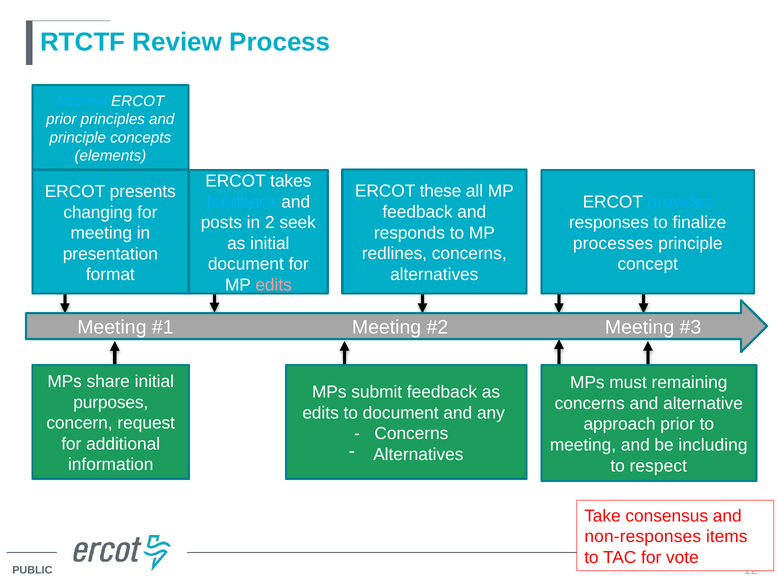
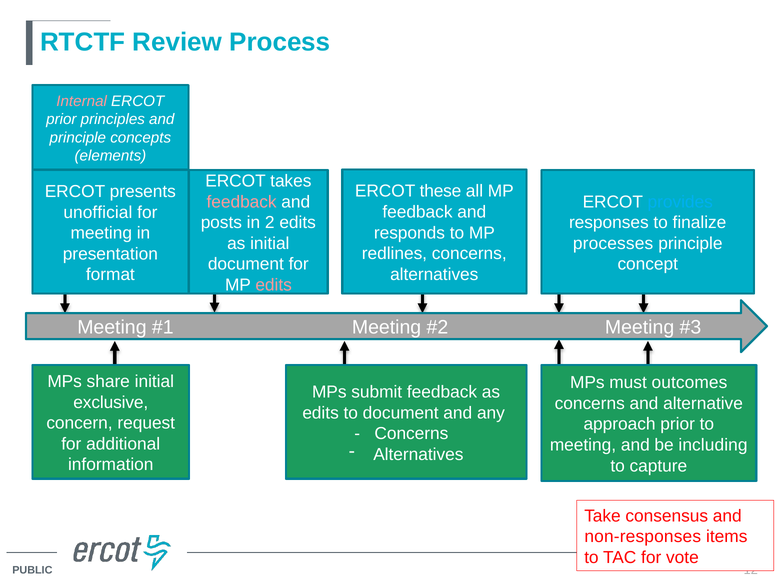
Internal colour: light blue -> pink (82, 101)
feedback colour: light blue -> pink (242, 202)
changing: changing -> unofficial (98, 212)
2 seek: seek -> edits (298, 223)
remaining: remaining -> outcomes (689, 383)
purposes: purposes -> exclusive (111, 402)
respect: respect -> capture (658, 466)
